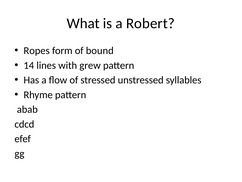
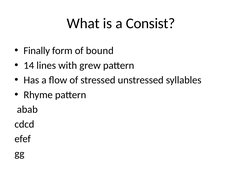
Robert: Robert -> Consist (151, 23)
Ropes: Ropes -> Finally (37, 51)
